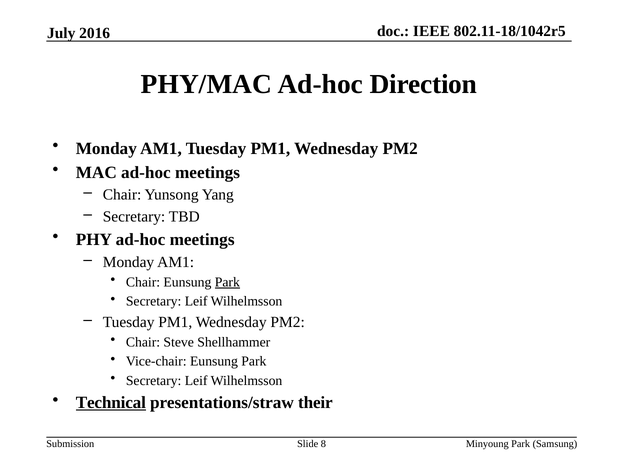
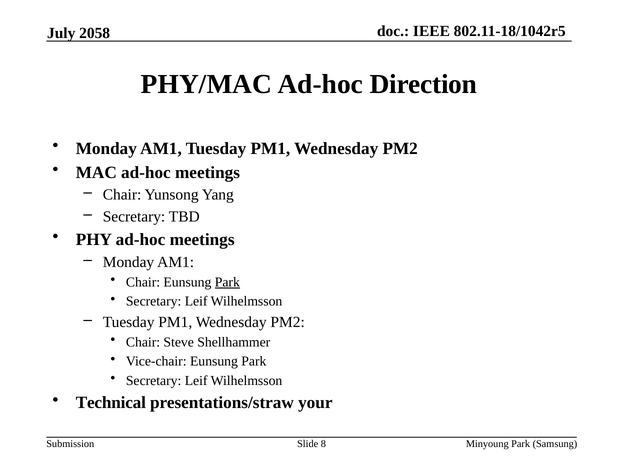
2016: 2016 -> 2058 (95, 33)
Technical underline: present -> none (111, 403)
their: their -> your (315, 403)
